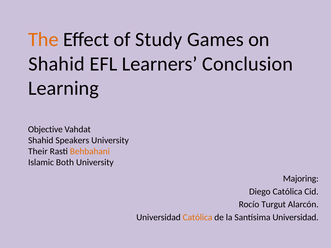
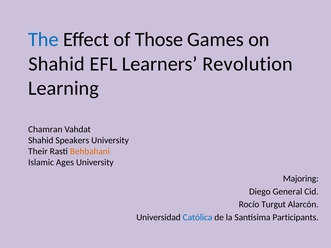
The colour: orange -> blue (43, 40)
Study: Study -> Those (159, 40)
Conclusion: Conclusion -> Revolution (248, 64)
Objective: Objective -> Chamran (45, 129)
Both: Both -> Ages (65, 163)
Diego Católica: Católica -> General (287, 192)
Católica colour: orange -> blue (198, 218)
Santísima Universidad: Universidad -> Participants (296, 218)
